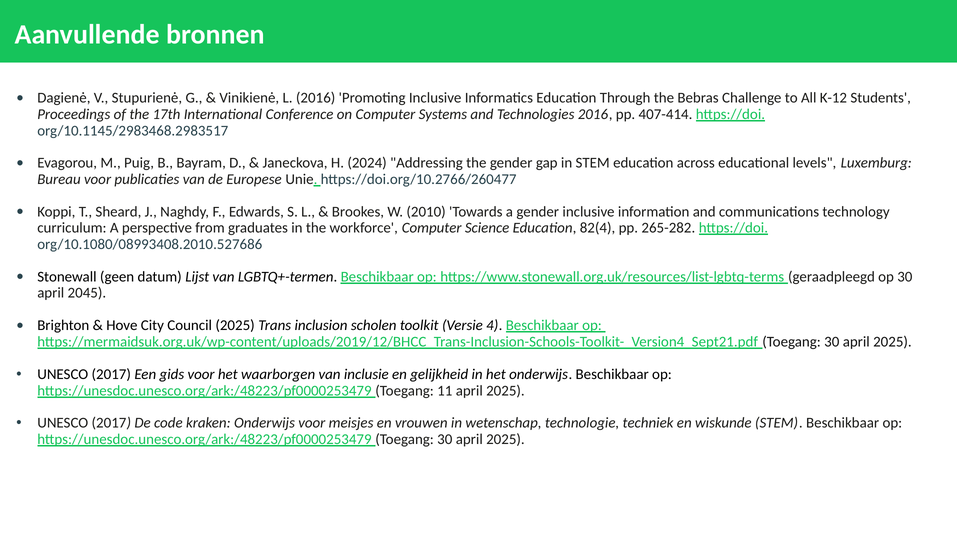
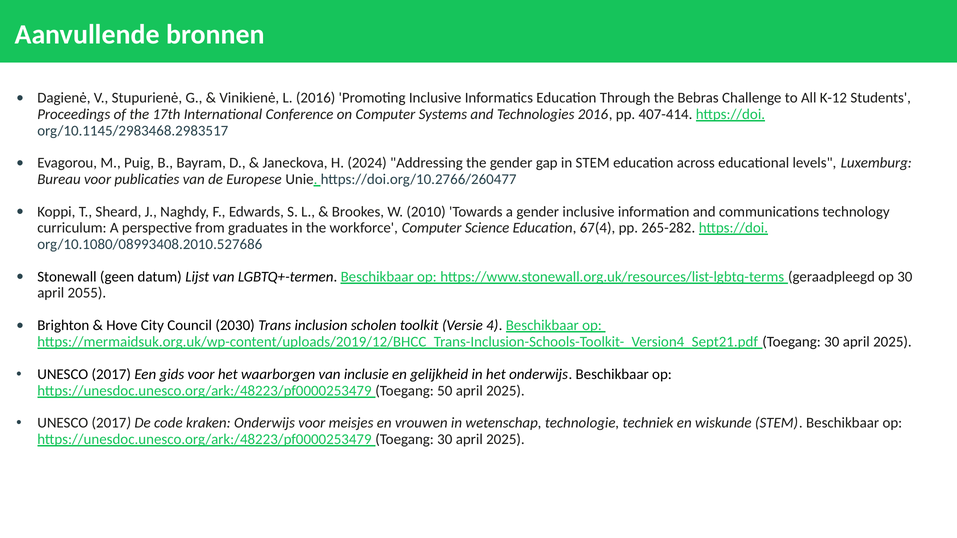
82(4: 82(4 -> 67(4 (598, 228)
2045: 2045 -> 2055 (87, 293)
Council 2025: 2025 -> 2030 (235, 326)
11: 11 -> 50 (445, 391)
